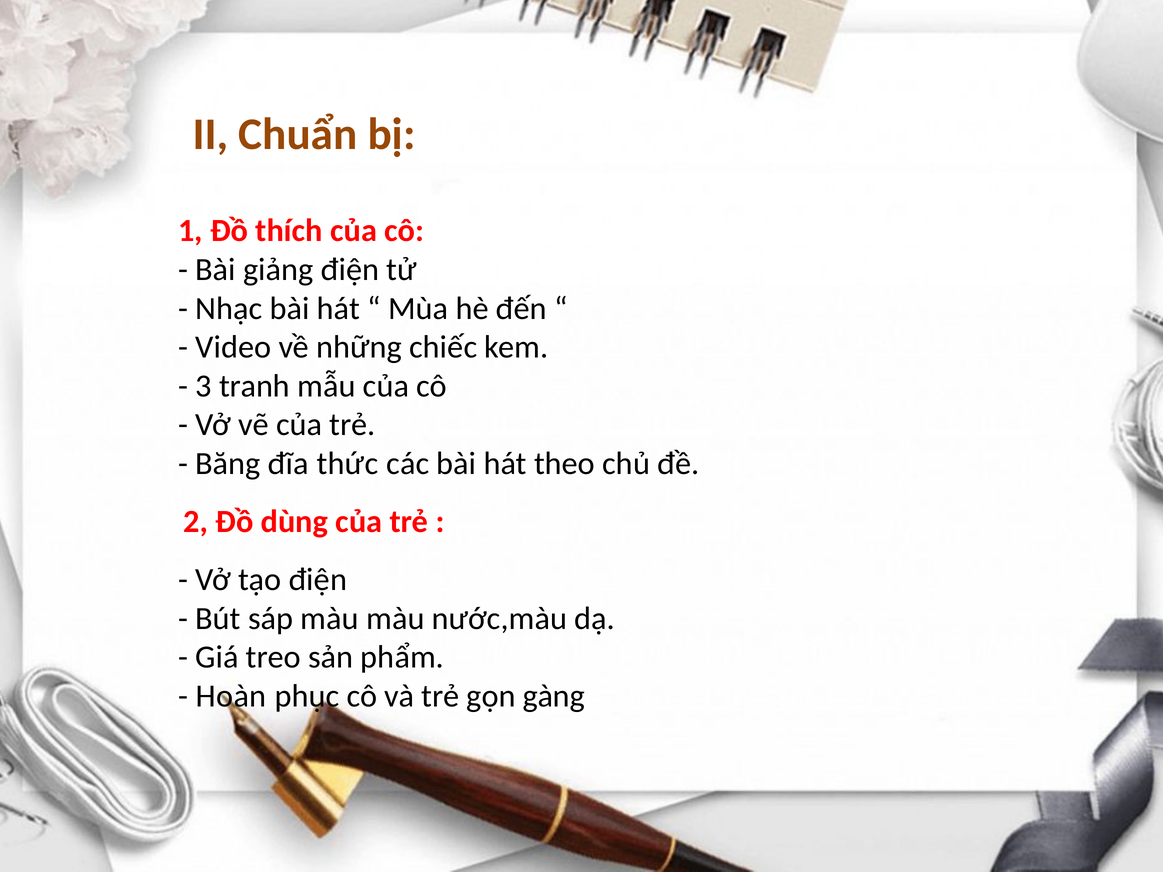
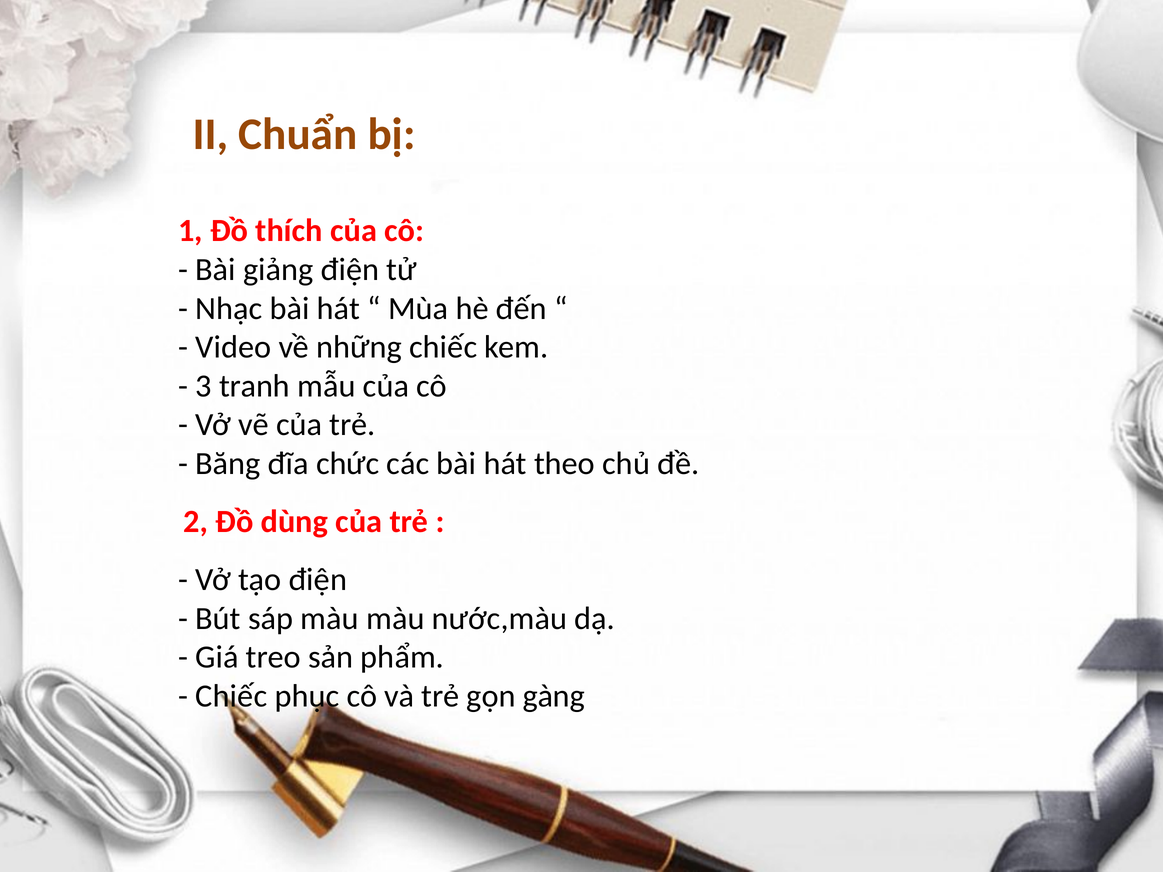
thức: thức -> chức (348, 464)
Hoàn: Hoàn -> Chiếc (231, 696)
